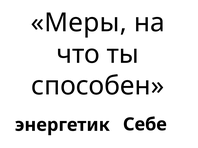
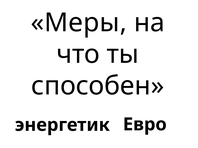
Себе: Себе -> Евро (145, 125)
